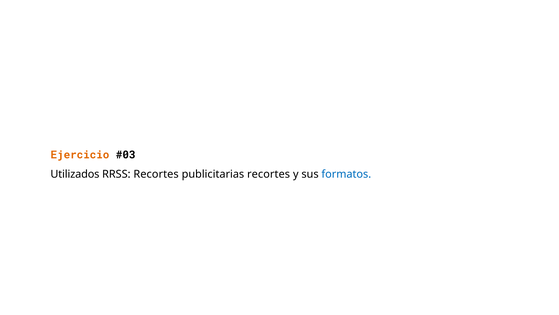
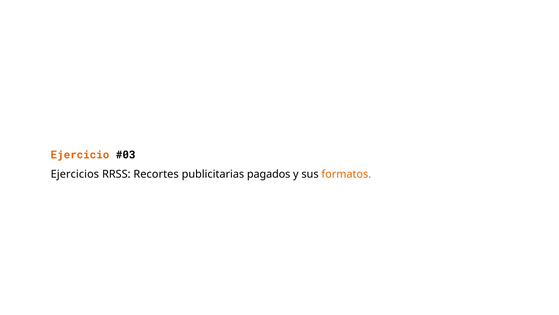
Utilizados: Utilizados -> Ejercicios (75, 174)
publicitarias recortes: recortes -> pagados (269, 174)
formatos colour: blue -> orange (346, 174)
